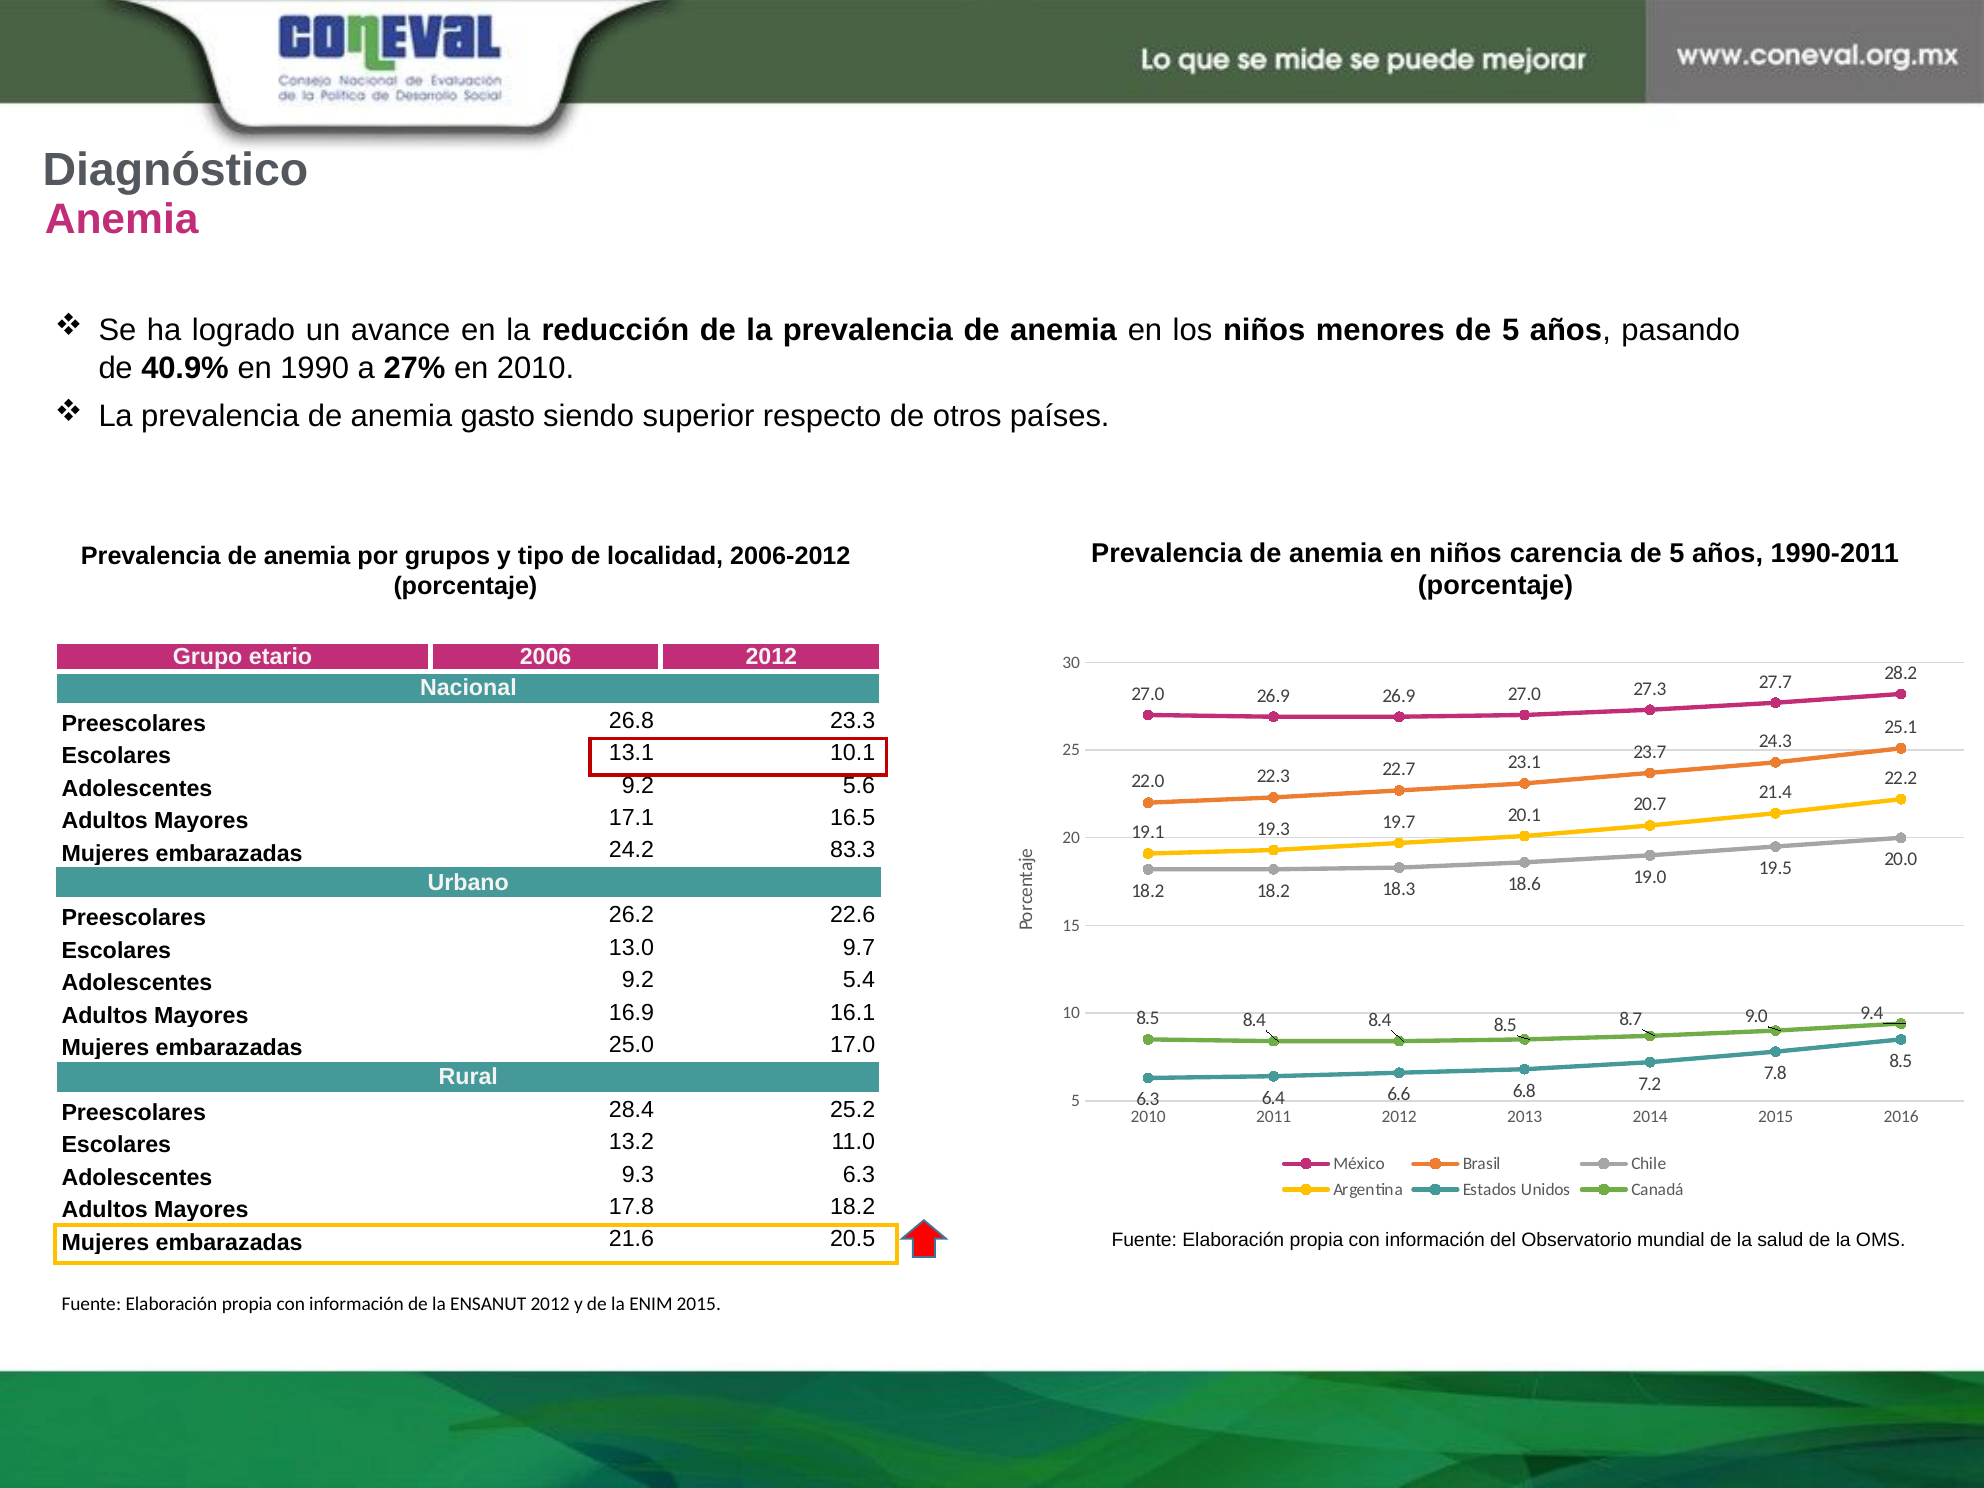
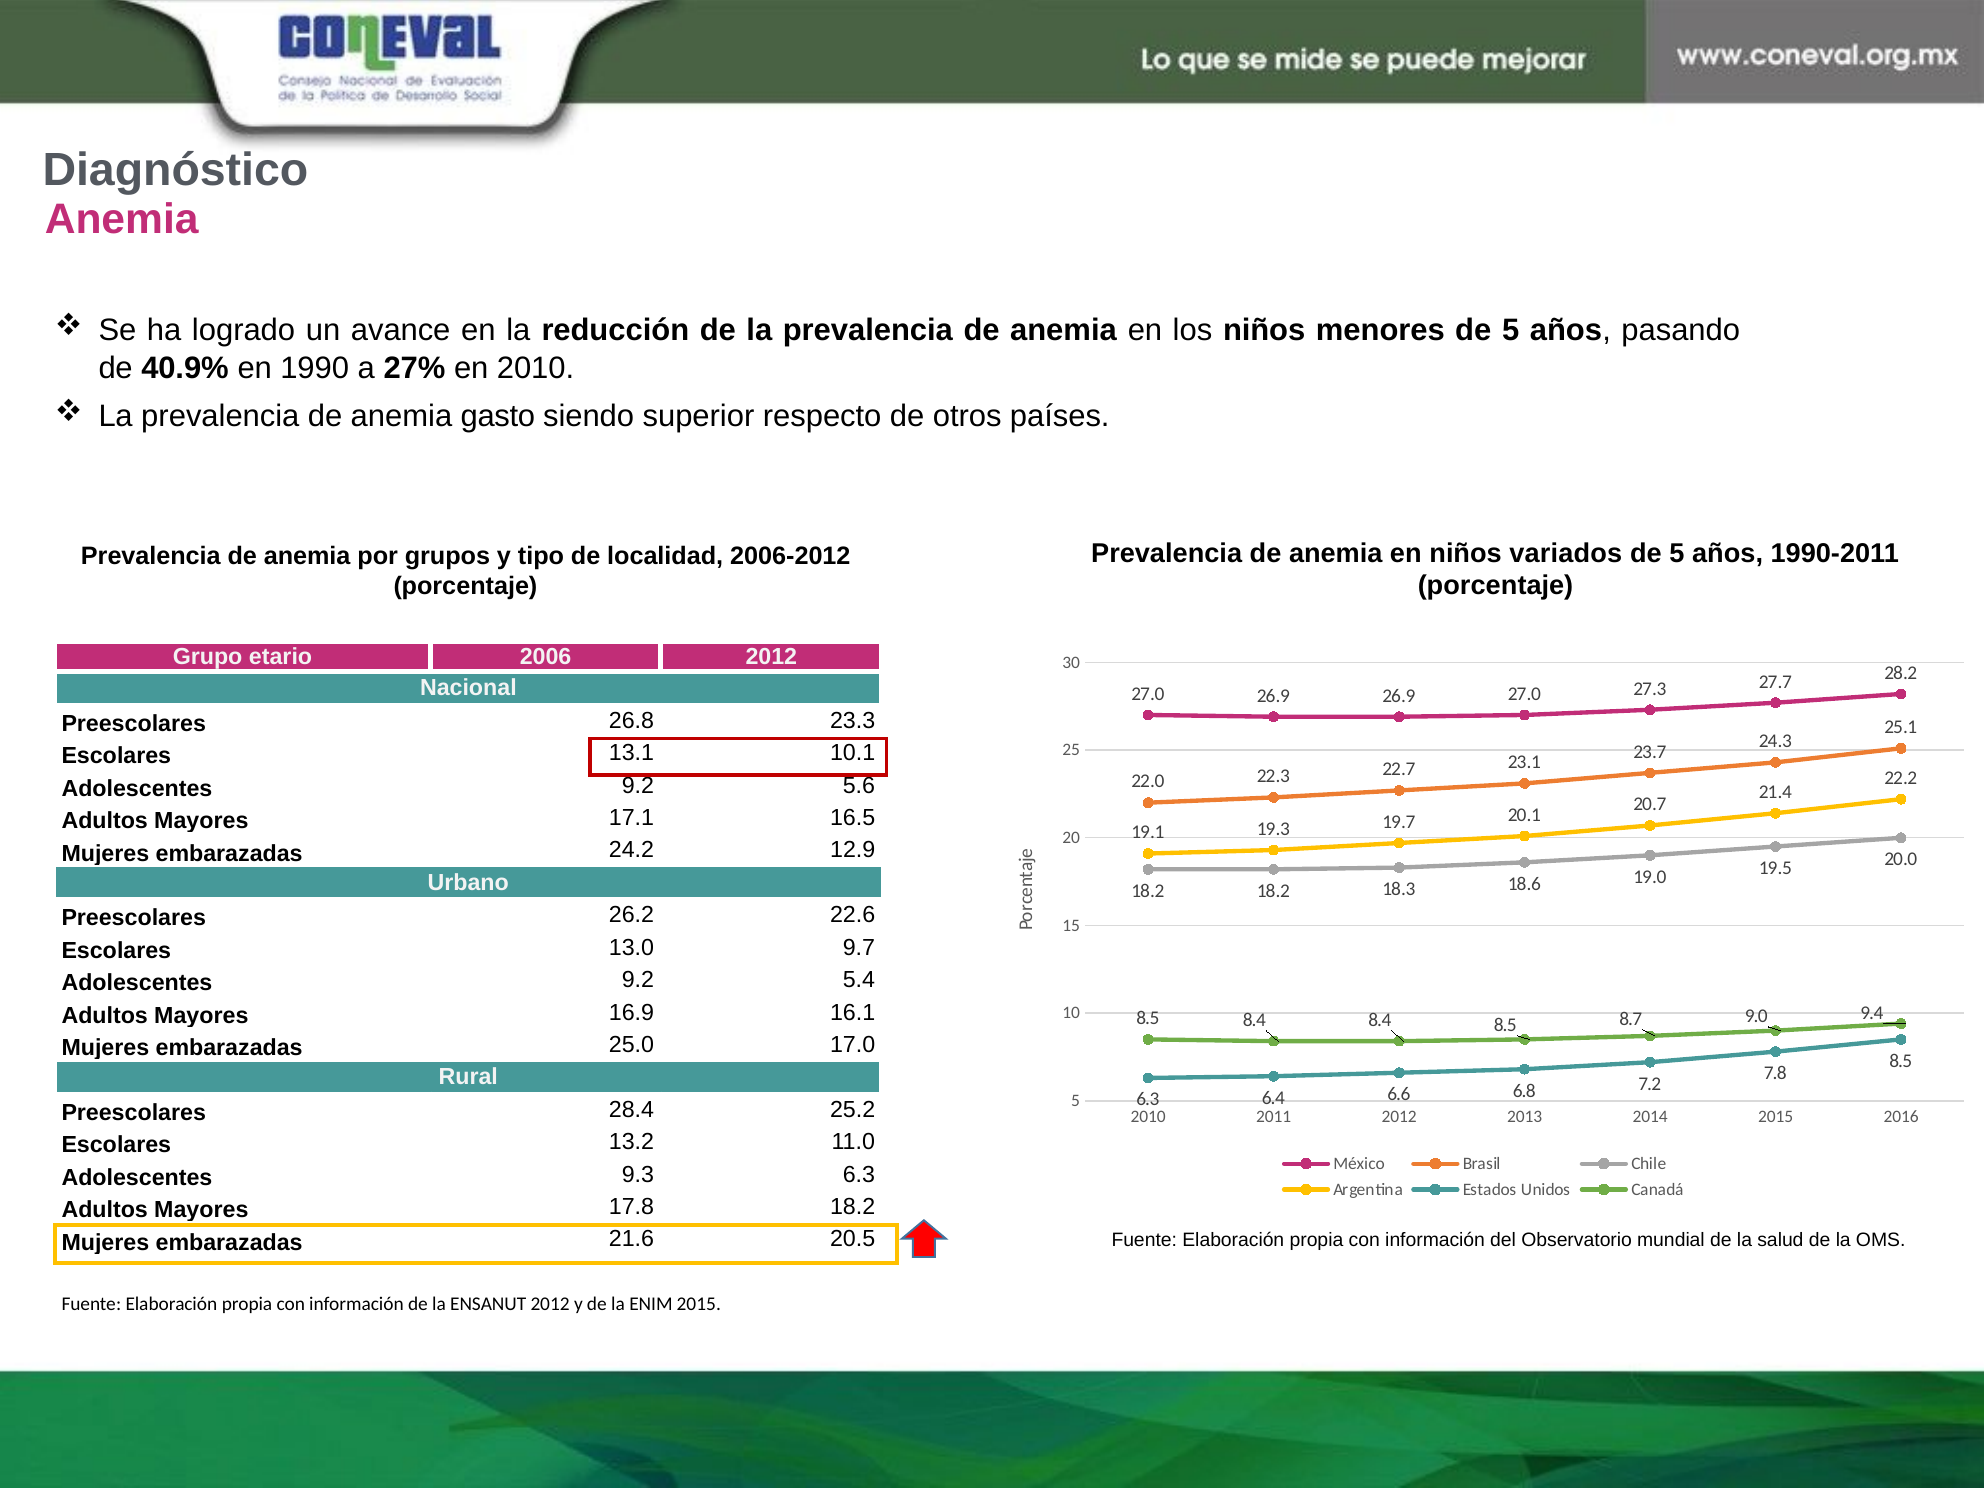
carencia: carencia -> variados (1566, 553)
83.3: 83.3 -> 12.9 (853, 850)
